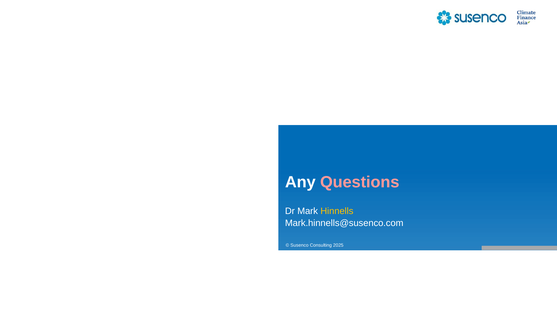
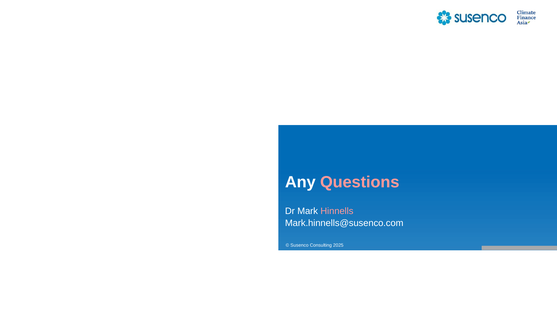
Hinnells colour: yellow -> pink (337, 211)
